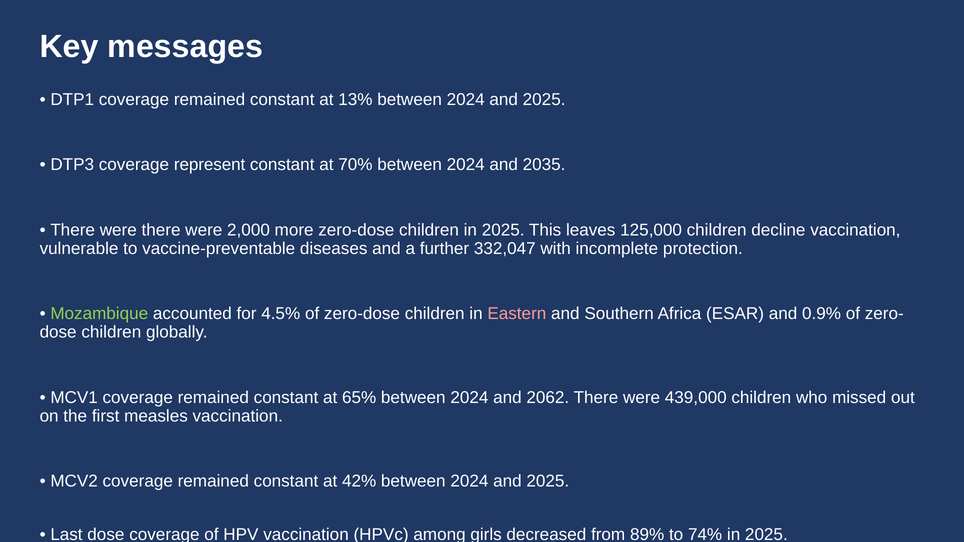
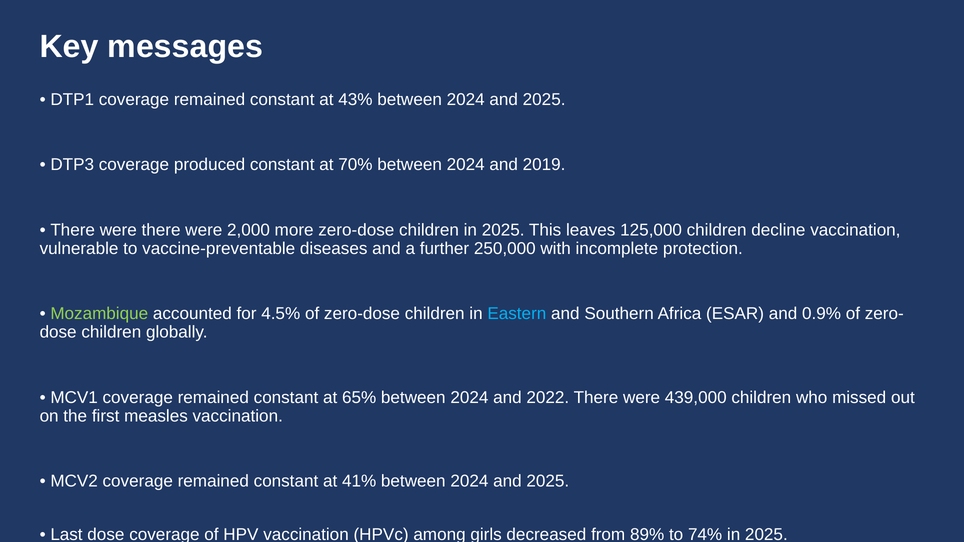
13%: 13% -> 43% (355, 99)
represent: represent -> produced (210, 165)
2035: 2035 -> 2019 (544, 165)
332,047: 332,047 -> 250,000 (505, 249)
Eastern colour: pink -> light blue (517, 314)
2062: 2062 -> 2022 (548, 398)
42%: 42% -> 41% (359, 482)
